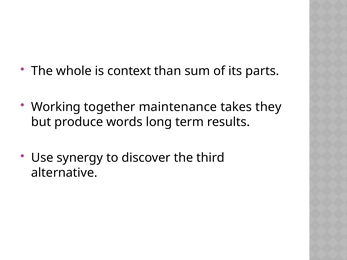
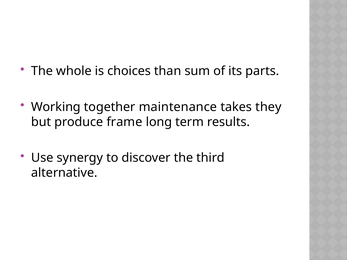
context: context -> choices (129, 71)
words: words -> frame (124, 122)
